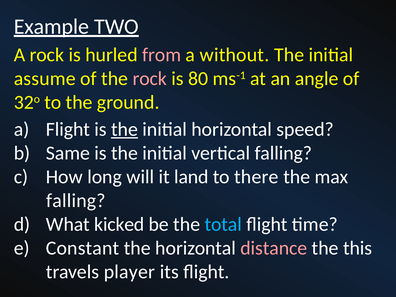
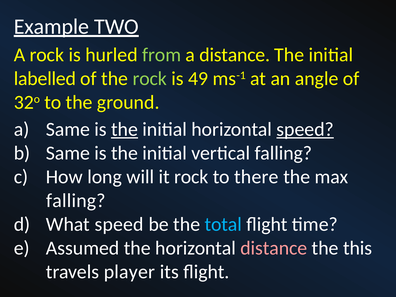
from colour: pink -> light green (162, 55)
a without: without -> distance (235, 55)
assume: assume -> labelled (45, 79)
rock colour: pink -> light green (150, 79)
80: 80 -> 49 (198, 79)
a Flight: Flight -> Same (68, 129)
speed underline: none -> present (305, 129)
it land: land -> rock (191, 177)
What kicked: kicked -> speed (119, 224)
Constant: Constant -> Assumed (83, 248)
